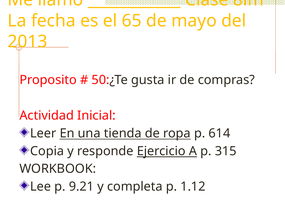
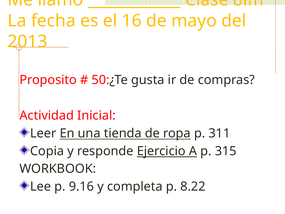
65: 65 -> 16 (132, 21)
614: 614 -> 311 (219, 133)
9.21: 9.21 -> 9.16 (81, 186)
1.12: 1.12 -> 8.22 (193, 186)
